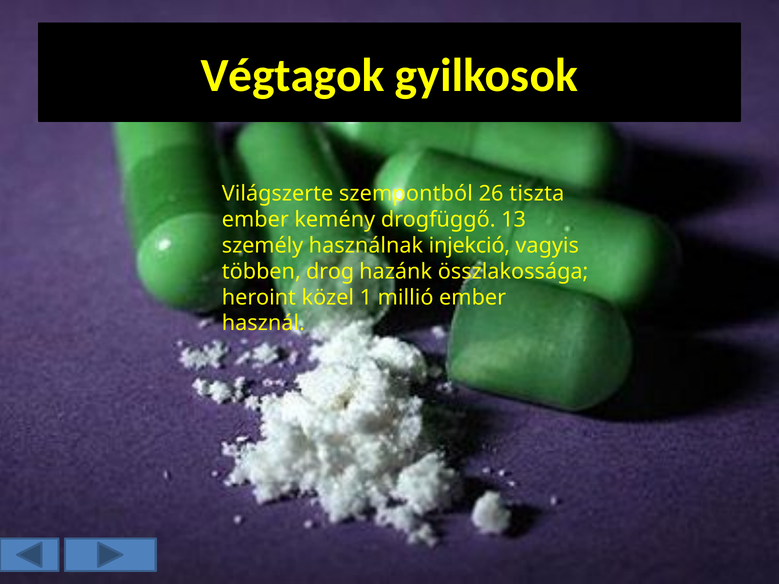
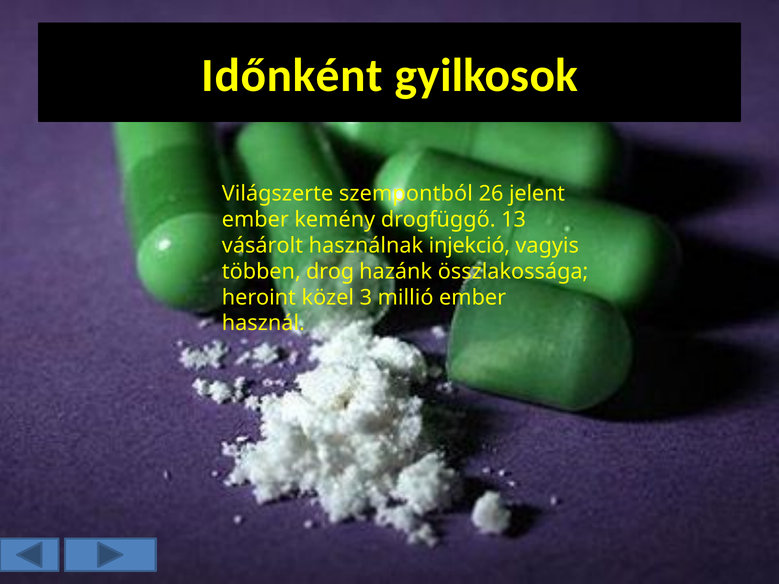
Végtagok: Végtagok -> Időnként (292, 75)
tiszta: tiszta -> jelent (537, 194)
személy: személy -> vásárolt (262, 246)
1: 1 -> 3 (366, 297)
